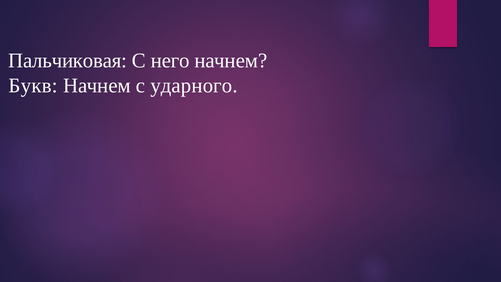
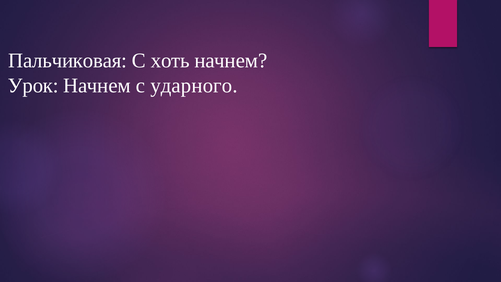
него: него -> хоть (170, 61)
Букв: Букв -> Урок (33, 86)
